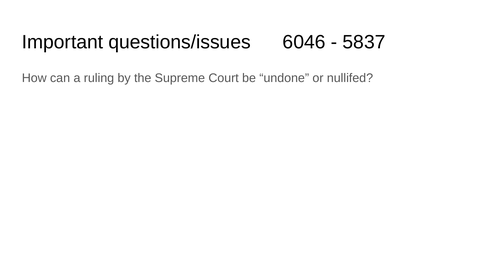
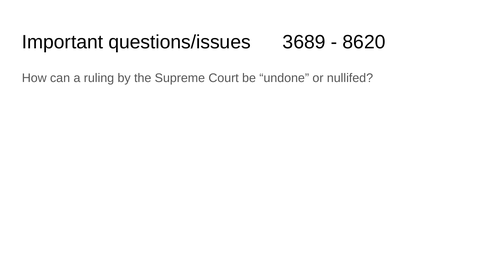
6046: 6046 -> 3689 (304, 42)
5837: 5837 -> 8620 (364, 42)
